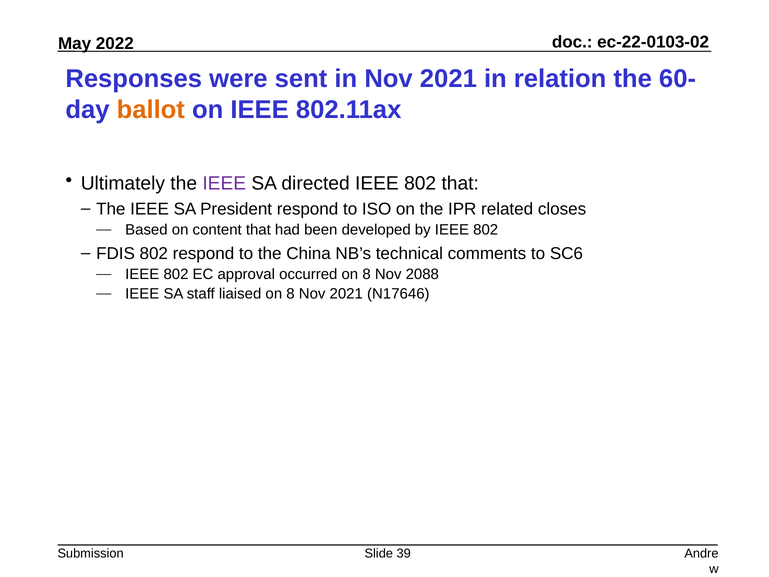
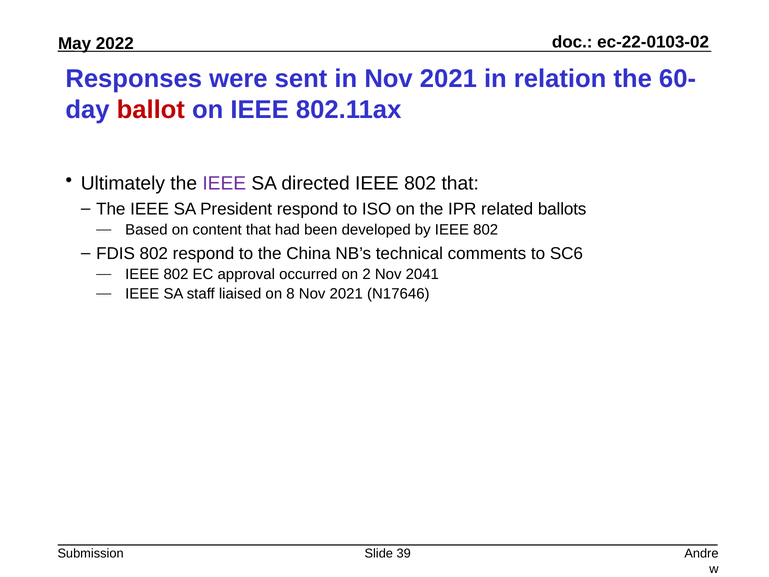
ballot colour: orange -> red (151, 109)
closes: closes -> ballots (562, 209)
occurred on 8: 8 -> 2 (367, 274)
2088: 2088 -> 2041 (422, 274)
